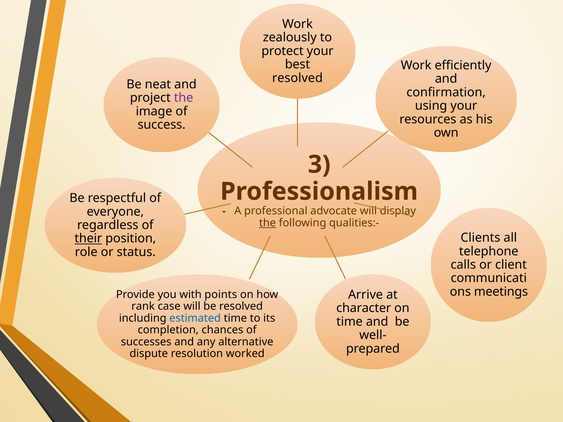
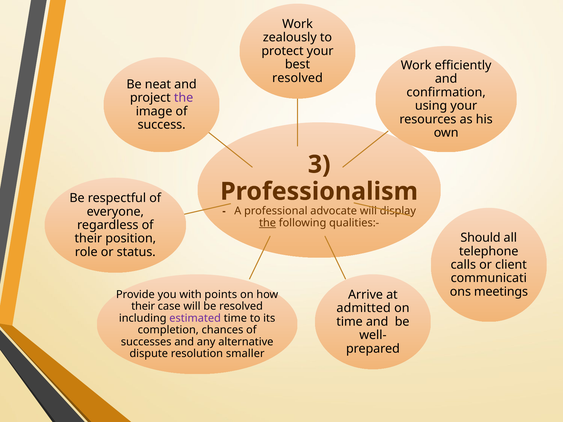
Clients: Clients -> Should (481, 238)
their underline: present -> none (88, 239)
rank: rank -> their (143, 307)
character: character -> admitted (364, 308)
estimated colour: blue -> purple (195, 318)
worked: worked -> smaller (245, 354)
